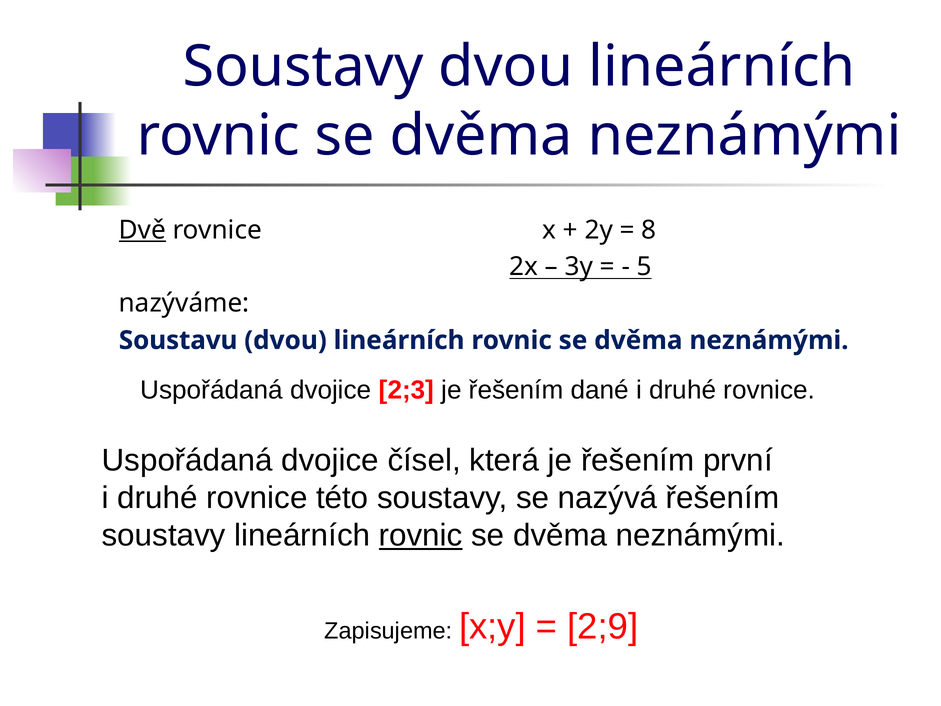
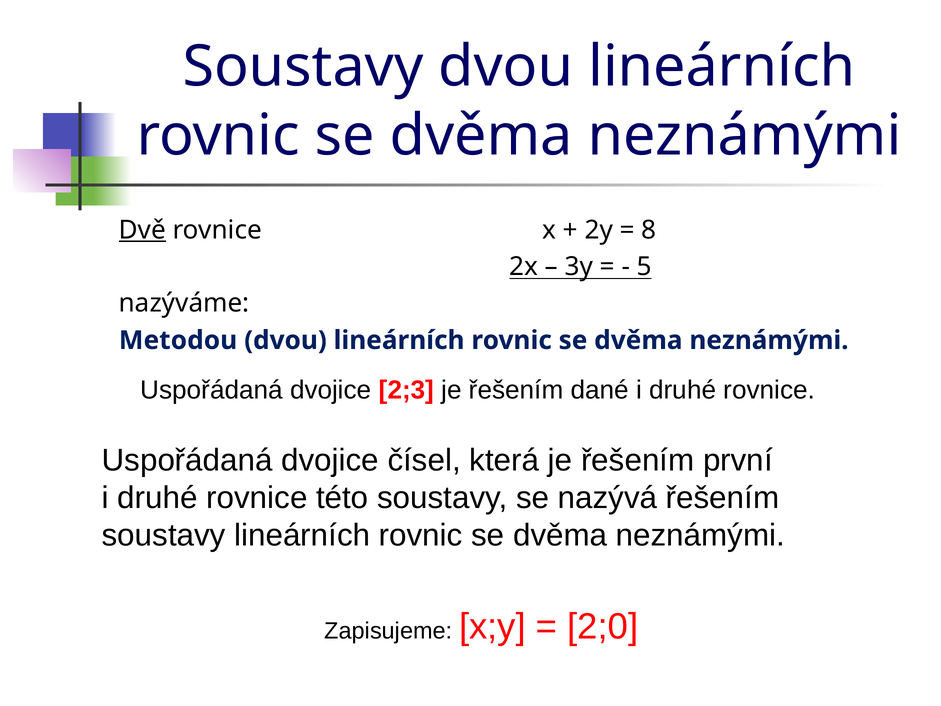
Soustavu: Soustavu -> Metodou (178, 340)
rovnic underline: present -> none (421, 535)
2;9: 2;9 -> 2;0 (603, 627)
